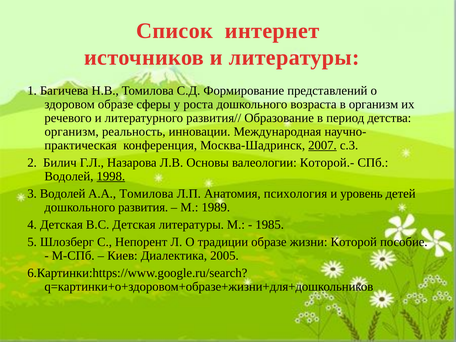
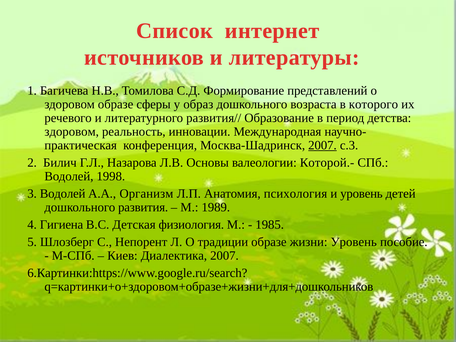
роста: роста -> образ (198, 104)
в организм: организм -> которого (373, 104)
организм: организм -> здоровом (72, 132)
1998 underline: present -> none (111, 176)
А.А Томилова: Томилова -> Организм (146, 194)
4 Детская: Детская -> Гигиена (62, 225)
Детская литературы: литературы -> физиология (191, 225)
жизни Которой: Которой -> Уровень (354, 242)
Диалектика 2005: 2005 -> 2007 (224, 256)
